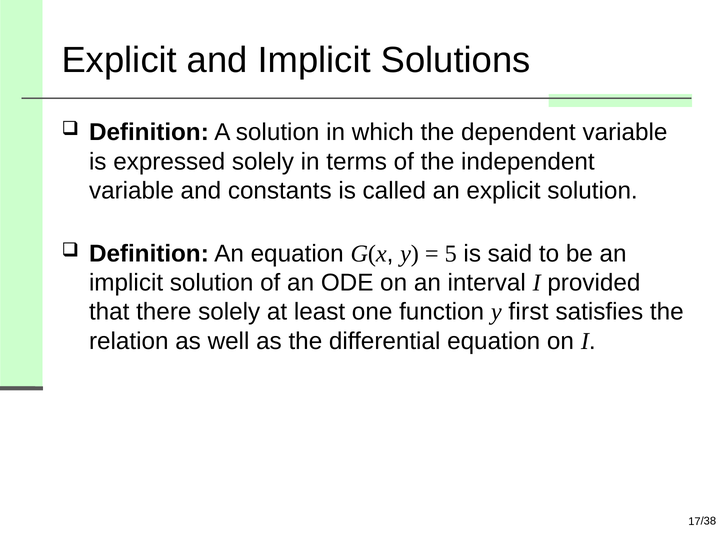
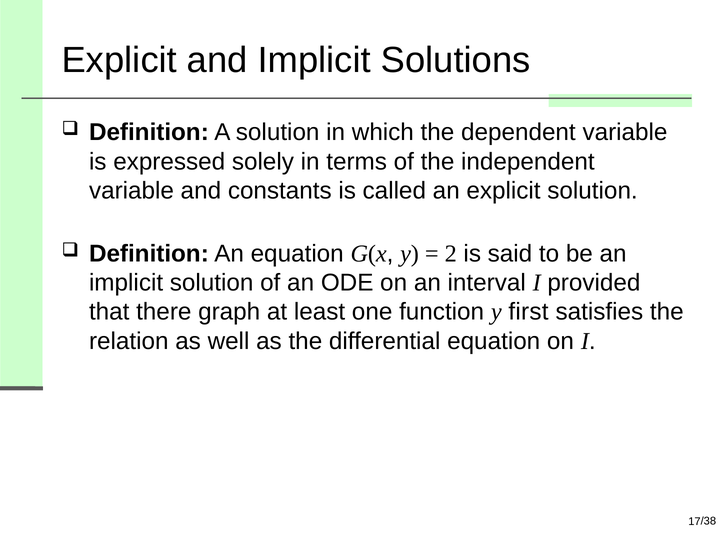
5: 5 -> 2 (451, 254)
there solely: solely -> graph (229, 312)
